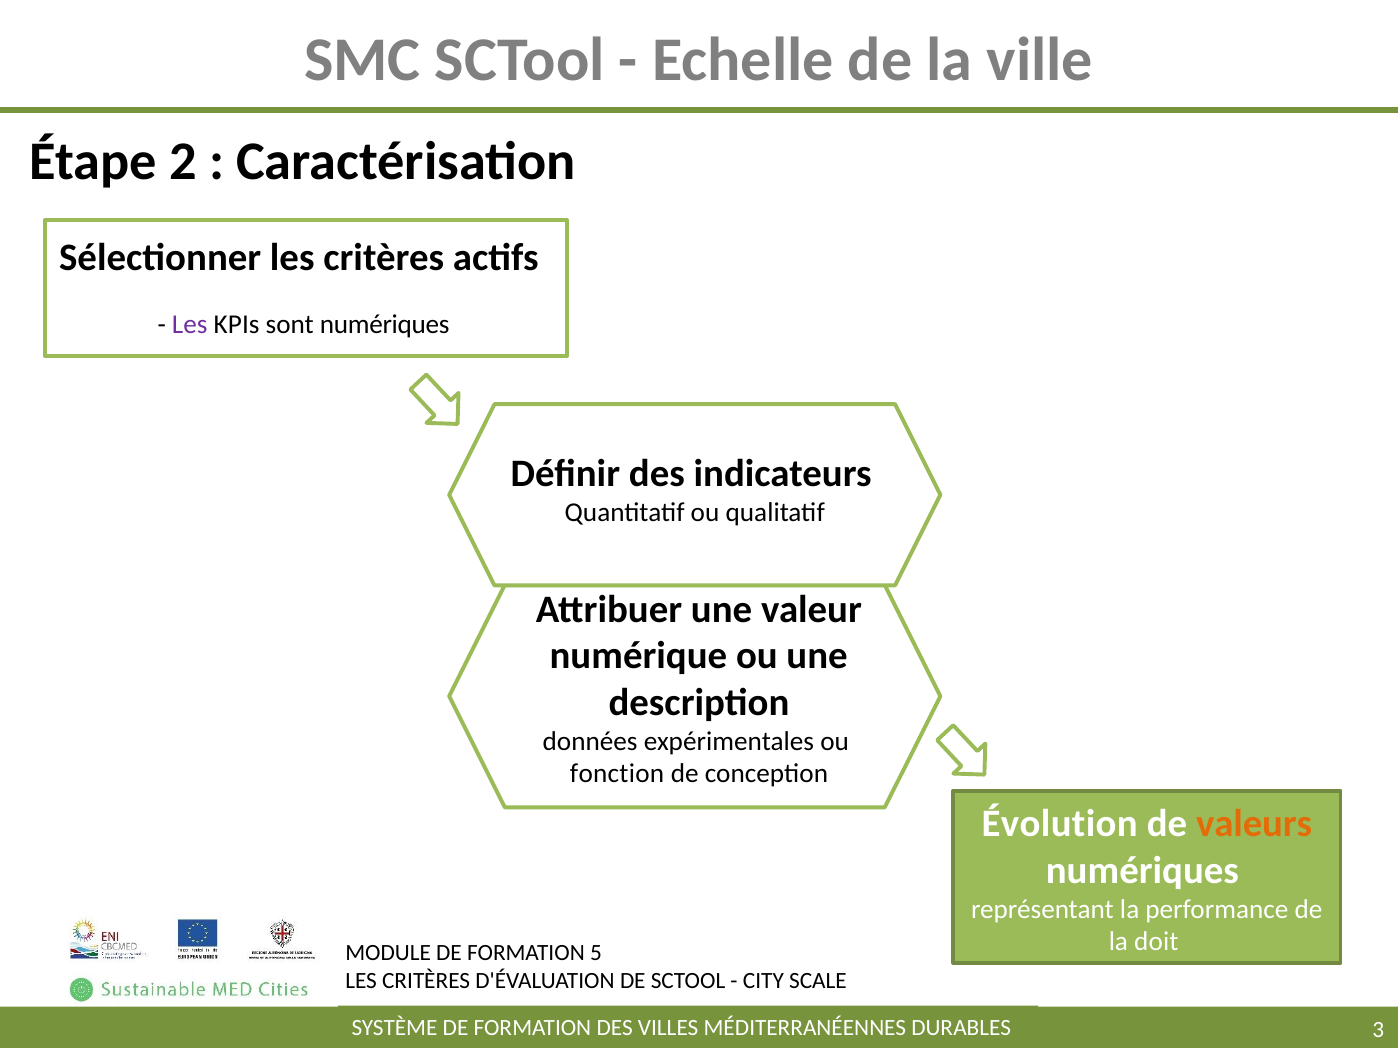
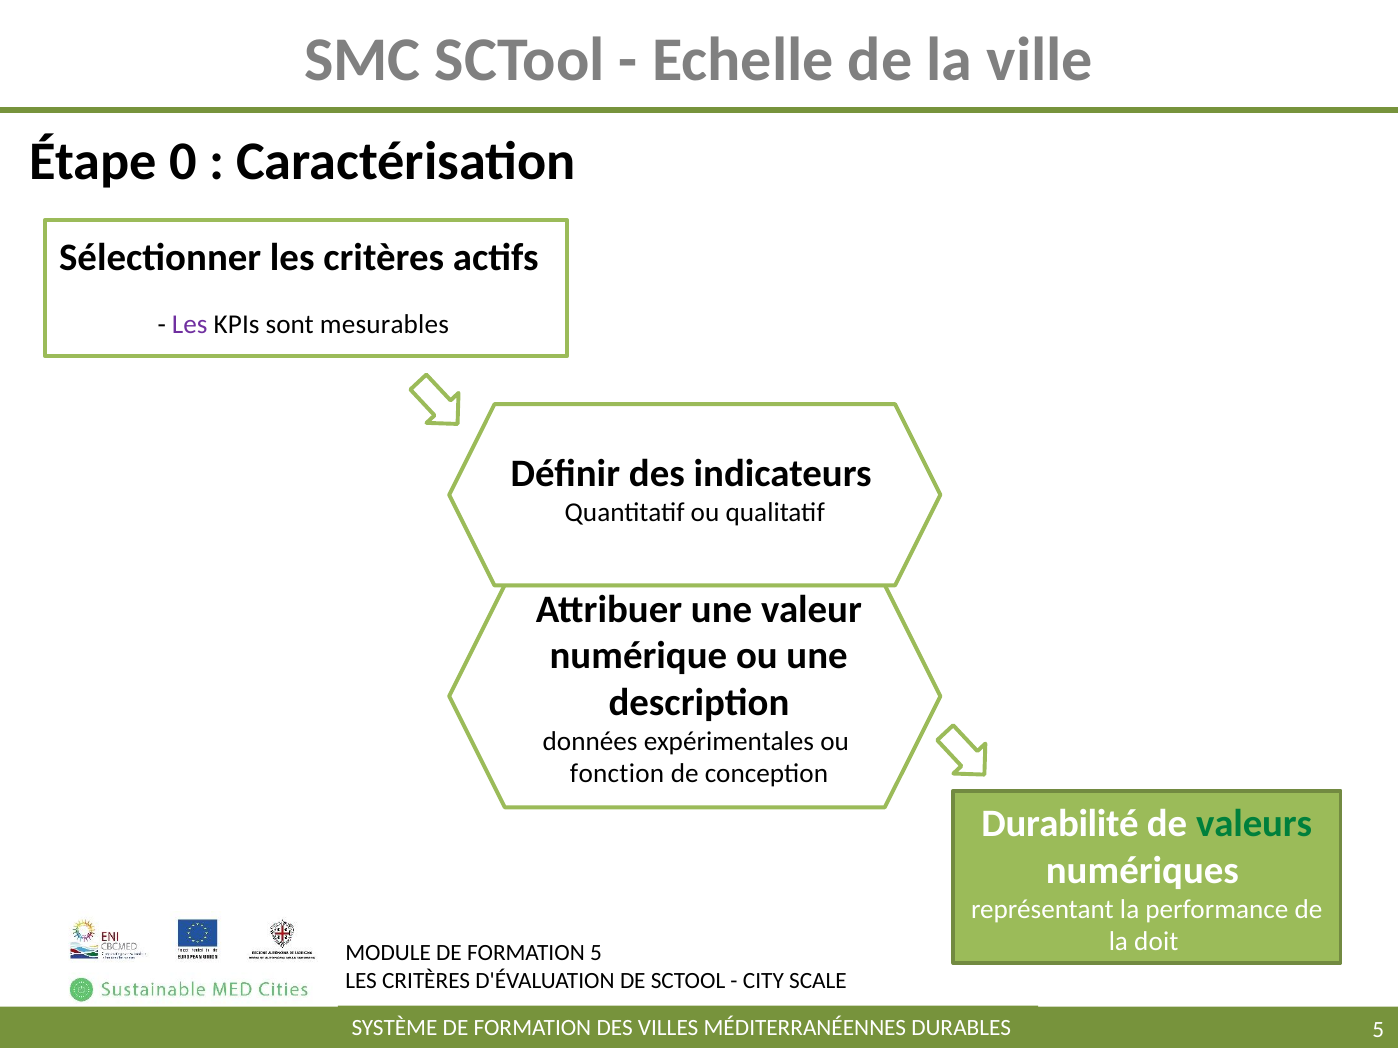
2: 2 -> 0 (183, 161)
sont numériques: numériques -> mesurables (384, 325)
Évolution: Évolution -> Durabilité (1060, 824)
valeurs colour: orange -> green (1254, 824)
3: 3 -> 5 (1378, 1030)
